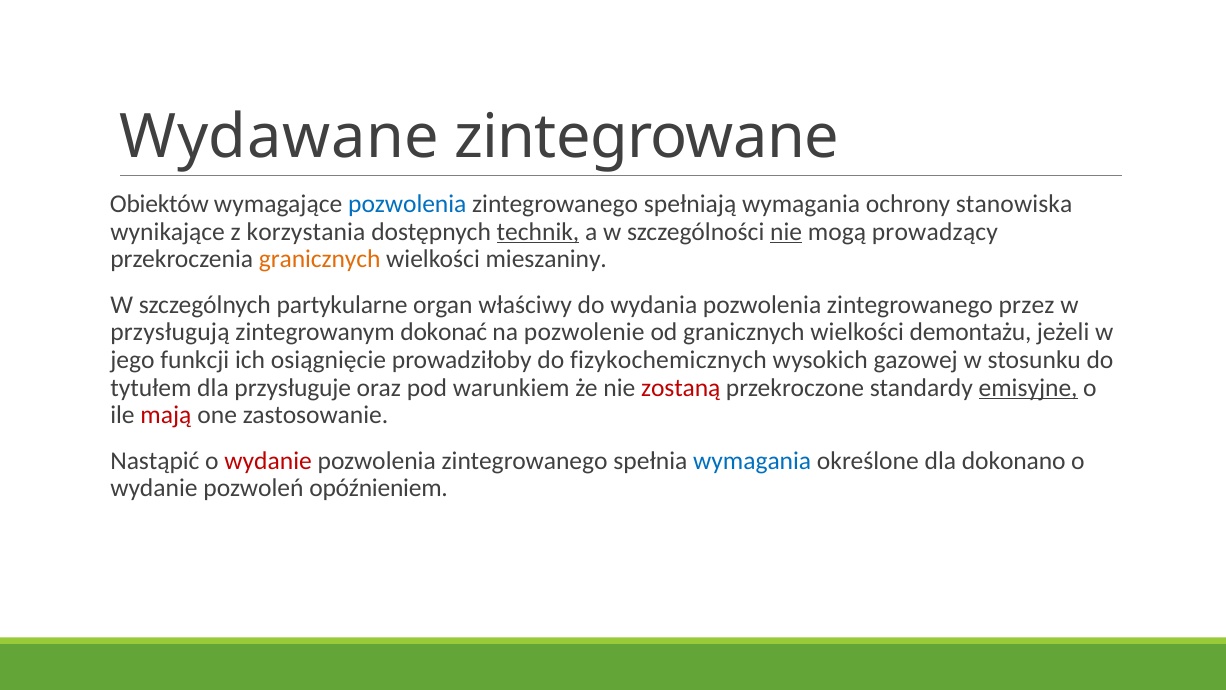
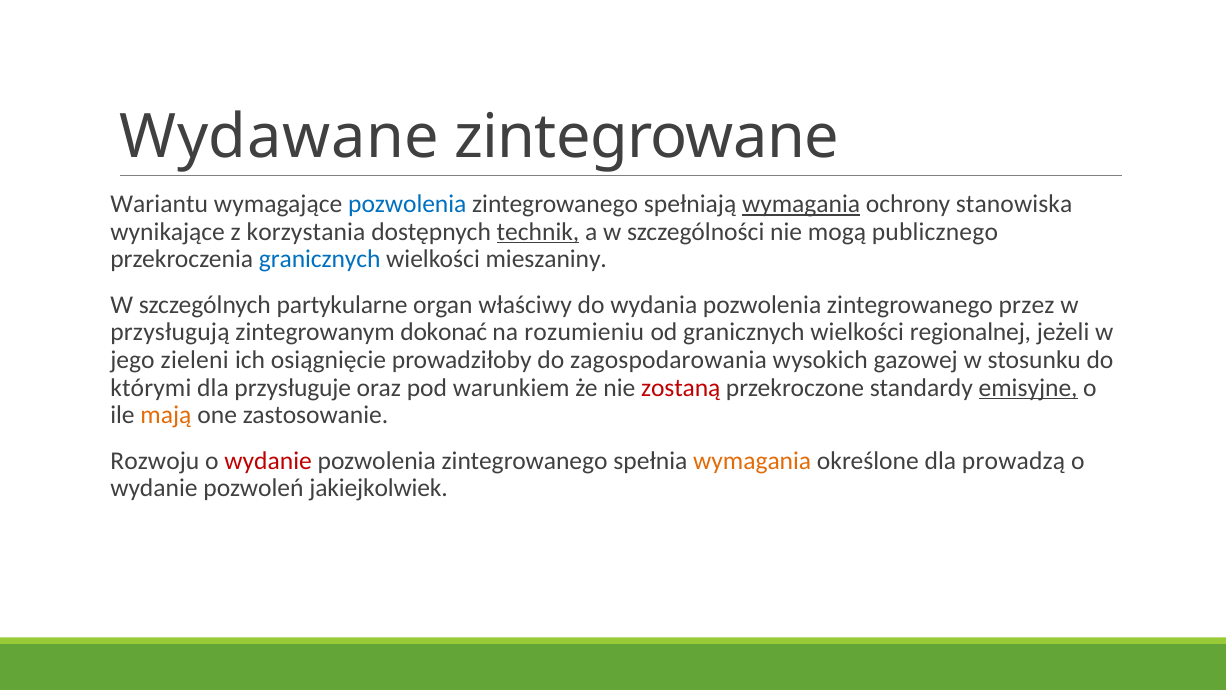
Obiektów: Obiektów -> Wariantu (159, 204)
wymagania underline: none -> present (801, 204)
nie underline: present -> none (786, 232)
prowadzący: prowadzący -> publicznego (935, 232)
granicznych colour: orange -> blue (320, 259)
pozwolenie: pozwolenie -> rozumieniu (584, 332)
demontażu: demontażu -> regionalnej (970, 332)
funkcji: funkcji -> zieleni (195, 360)
fizykochemicznych: fizykochemicznych -> zagospodarowania (668, 360)
tytułem: tytułem -> którymi (151, 387)
mają colour: red -> orange (166, 415)
Nastąpić: Nastąpić -> Rozwoju (155, 461)
wymagania colour: blue -> orange (752, 461)
dokonano: dokonano -> prowadzą (1014, 461)
opóźnieniem: opóźnieniem -> jakiejkolwiek (379, 488)
